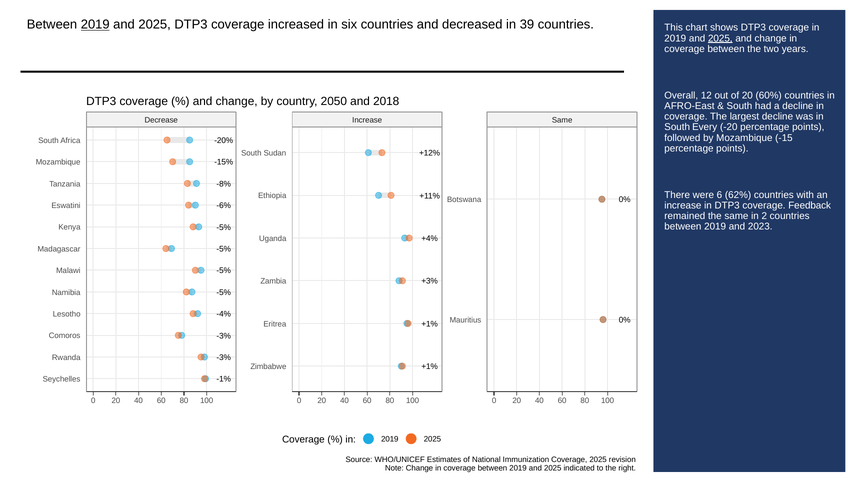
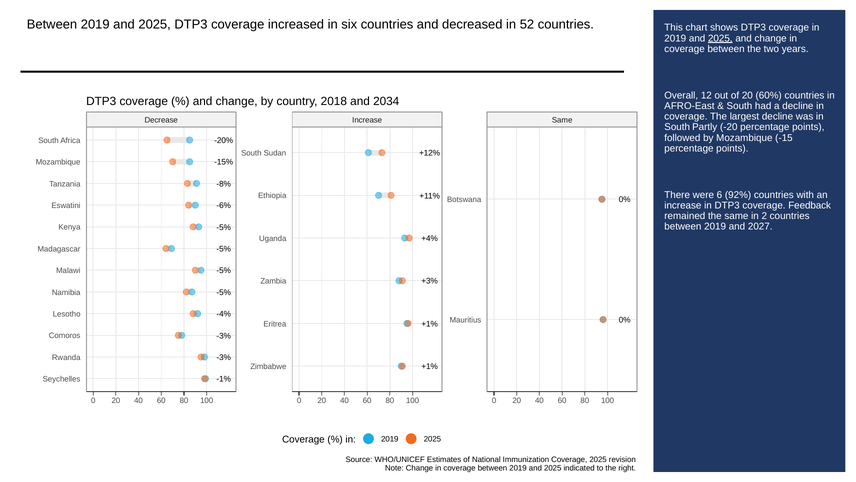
2019 underline: present -> none (95, 25)
39: 39 -> 52 (527, 25)
2050: 2050 -> 2018 (334, 101)
2018: 2018 -> 2034 (386, 101)
Every: Every -> Partly (705, 127)
62%: 62% -> 92% (738, 195)
2023: 2023 -> 2027 (760, 226)
